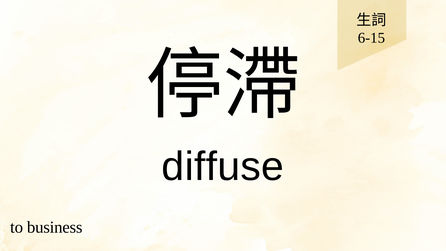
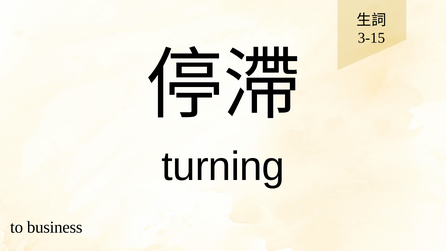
6-15: 6-15 -> 3-15 (371, 38)
diffuse: diffuse -> turning (223, 167)
